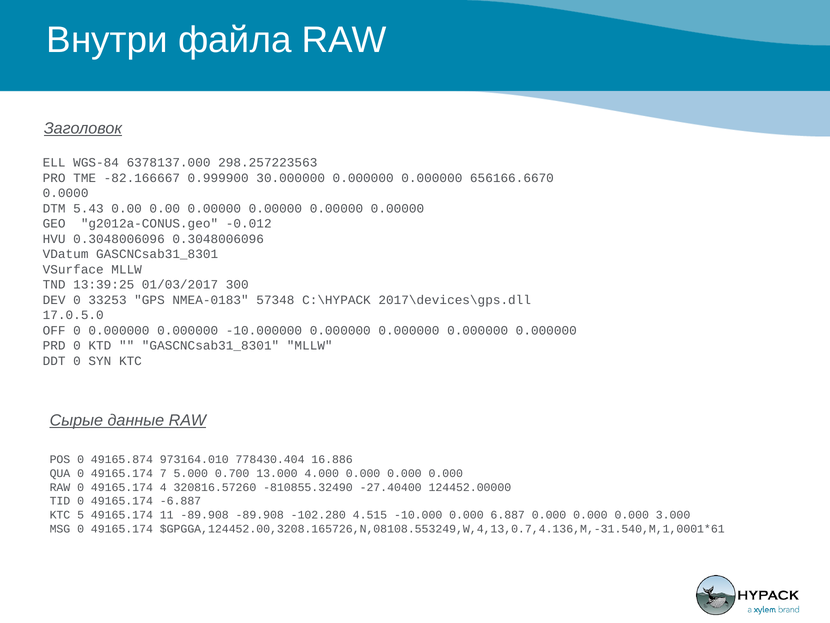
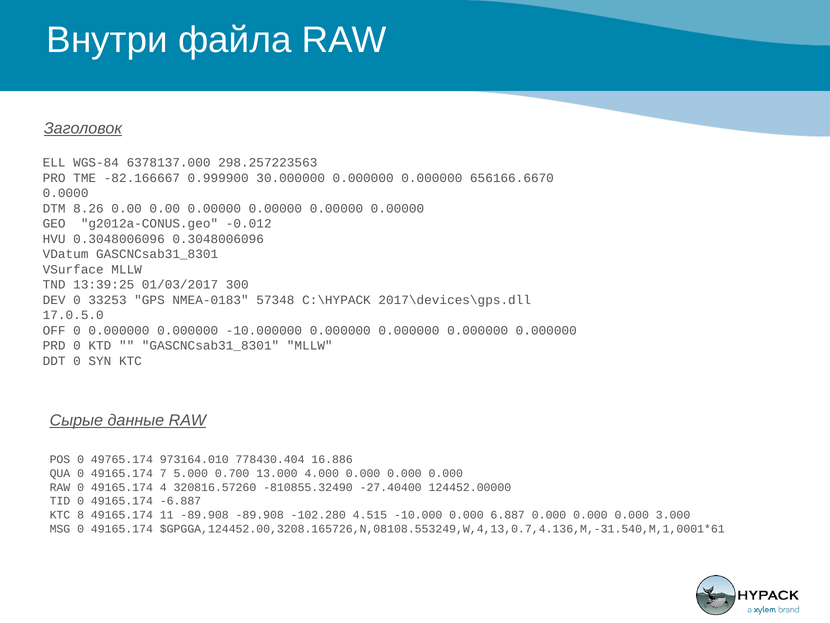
5.43: 5.43 -> 8.26 (88, 208)
49165.874: 49165.874 -> 49765.174 (122, 459)
5: 5 -> 8 (81, 515)
